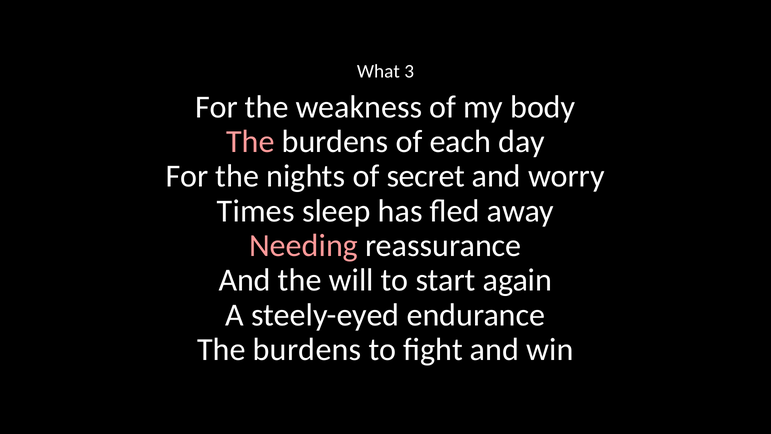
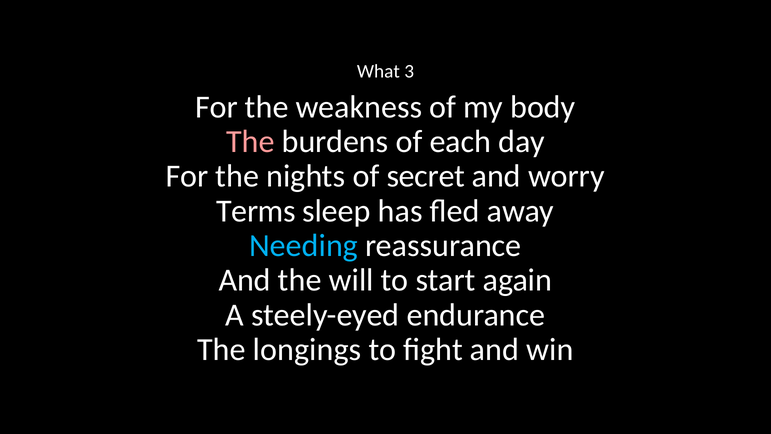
Times: Times -> Terms (256, 211)
Needing colour: pink -> light blue (304, 246)
burdens: burdens -> longings (307, 350)
